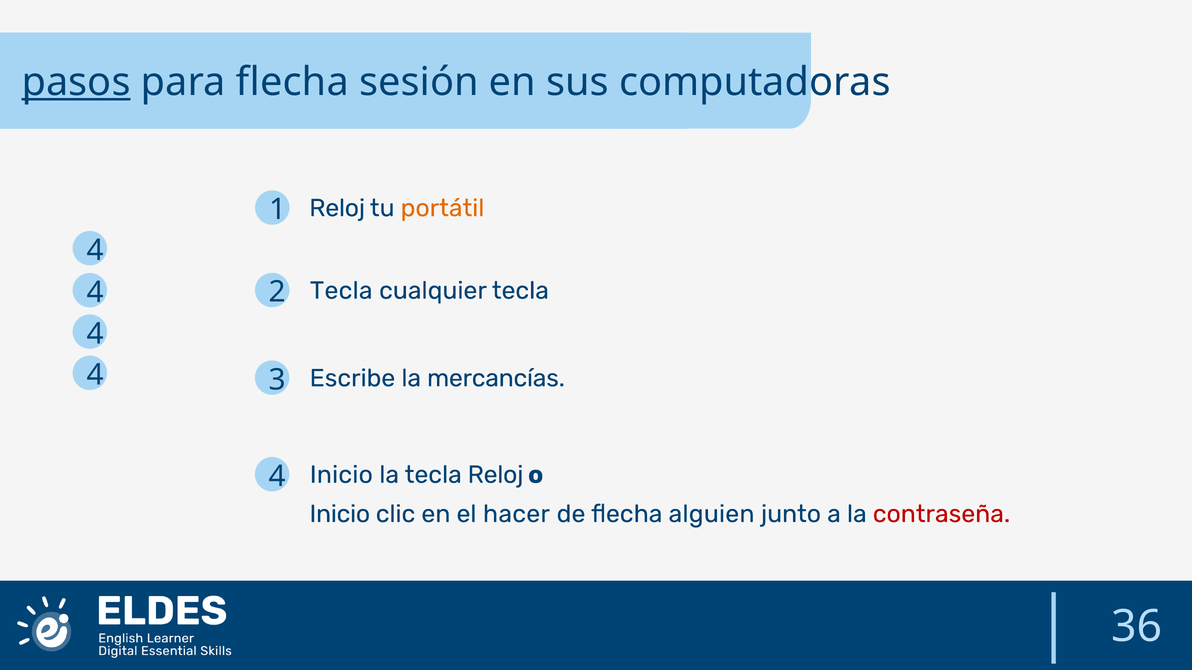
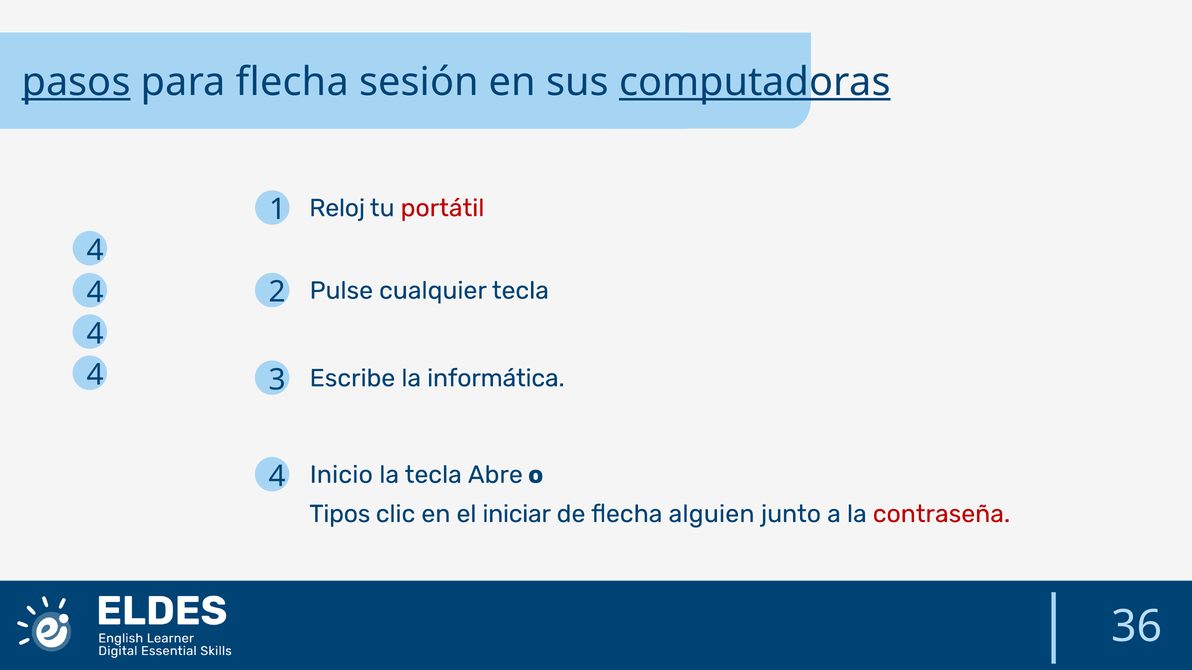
computadoras underline: none -> present (755, 82)
portátil colour: orange -> red (442, 208)
Tecla: Tecla -> Pulse (341, 291)
mercancías: mercancías -> informática (496, 378)
tecla Reloj: Reloj -> Abre (495, 475)
Inicio: Inicio -> Tipos (340, 514)
hacer: hacer -> iniciar (517, 514)
